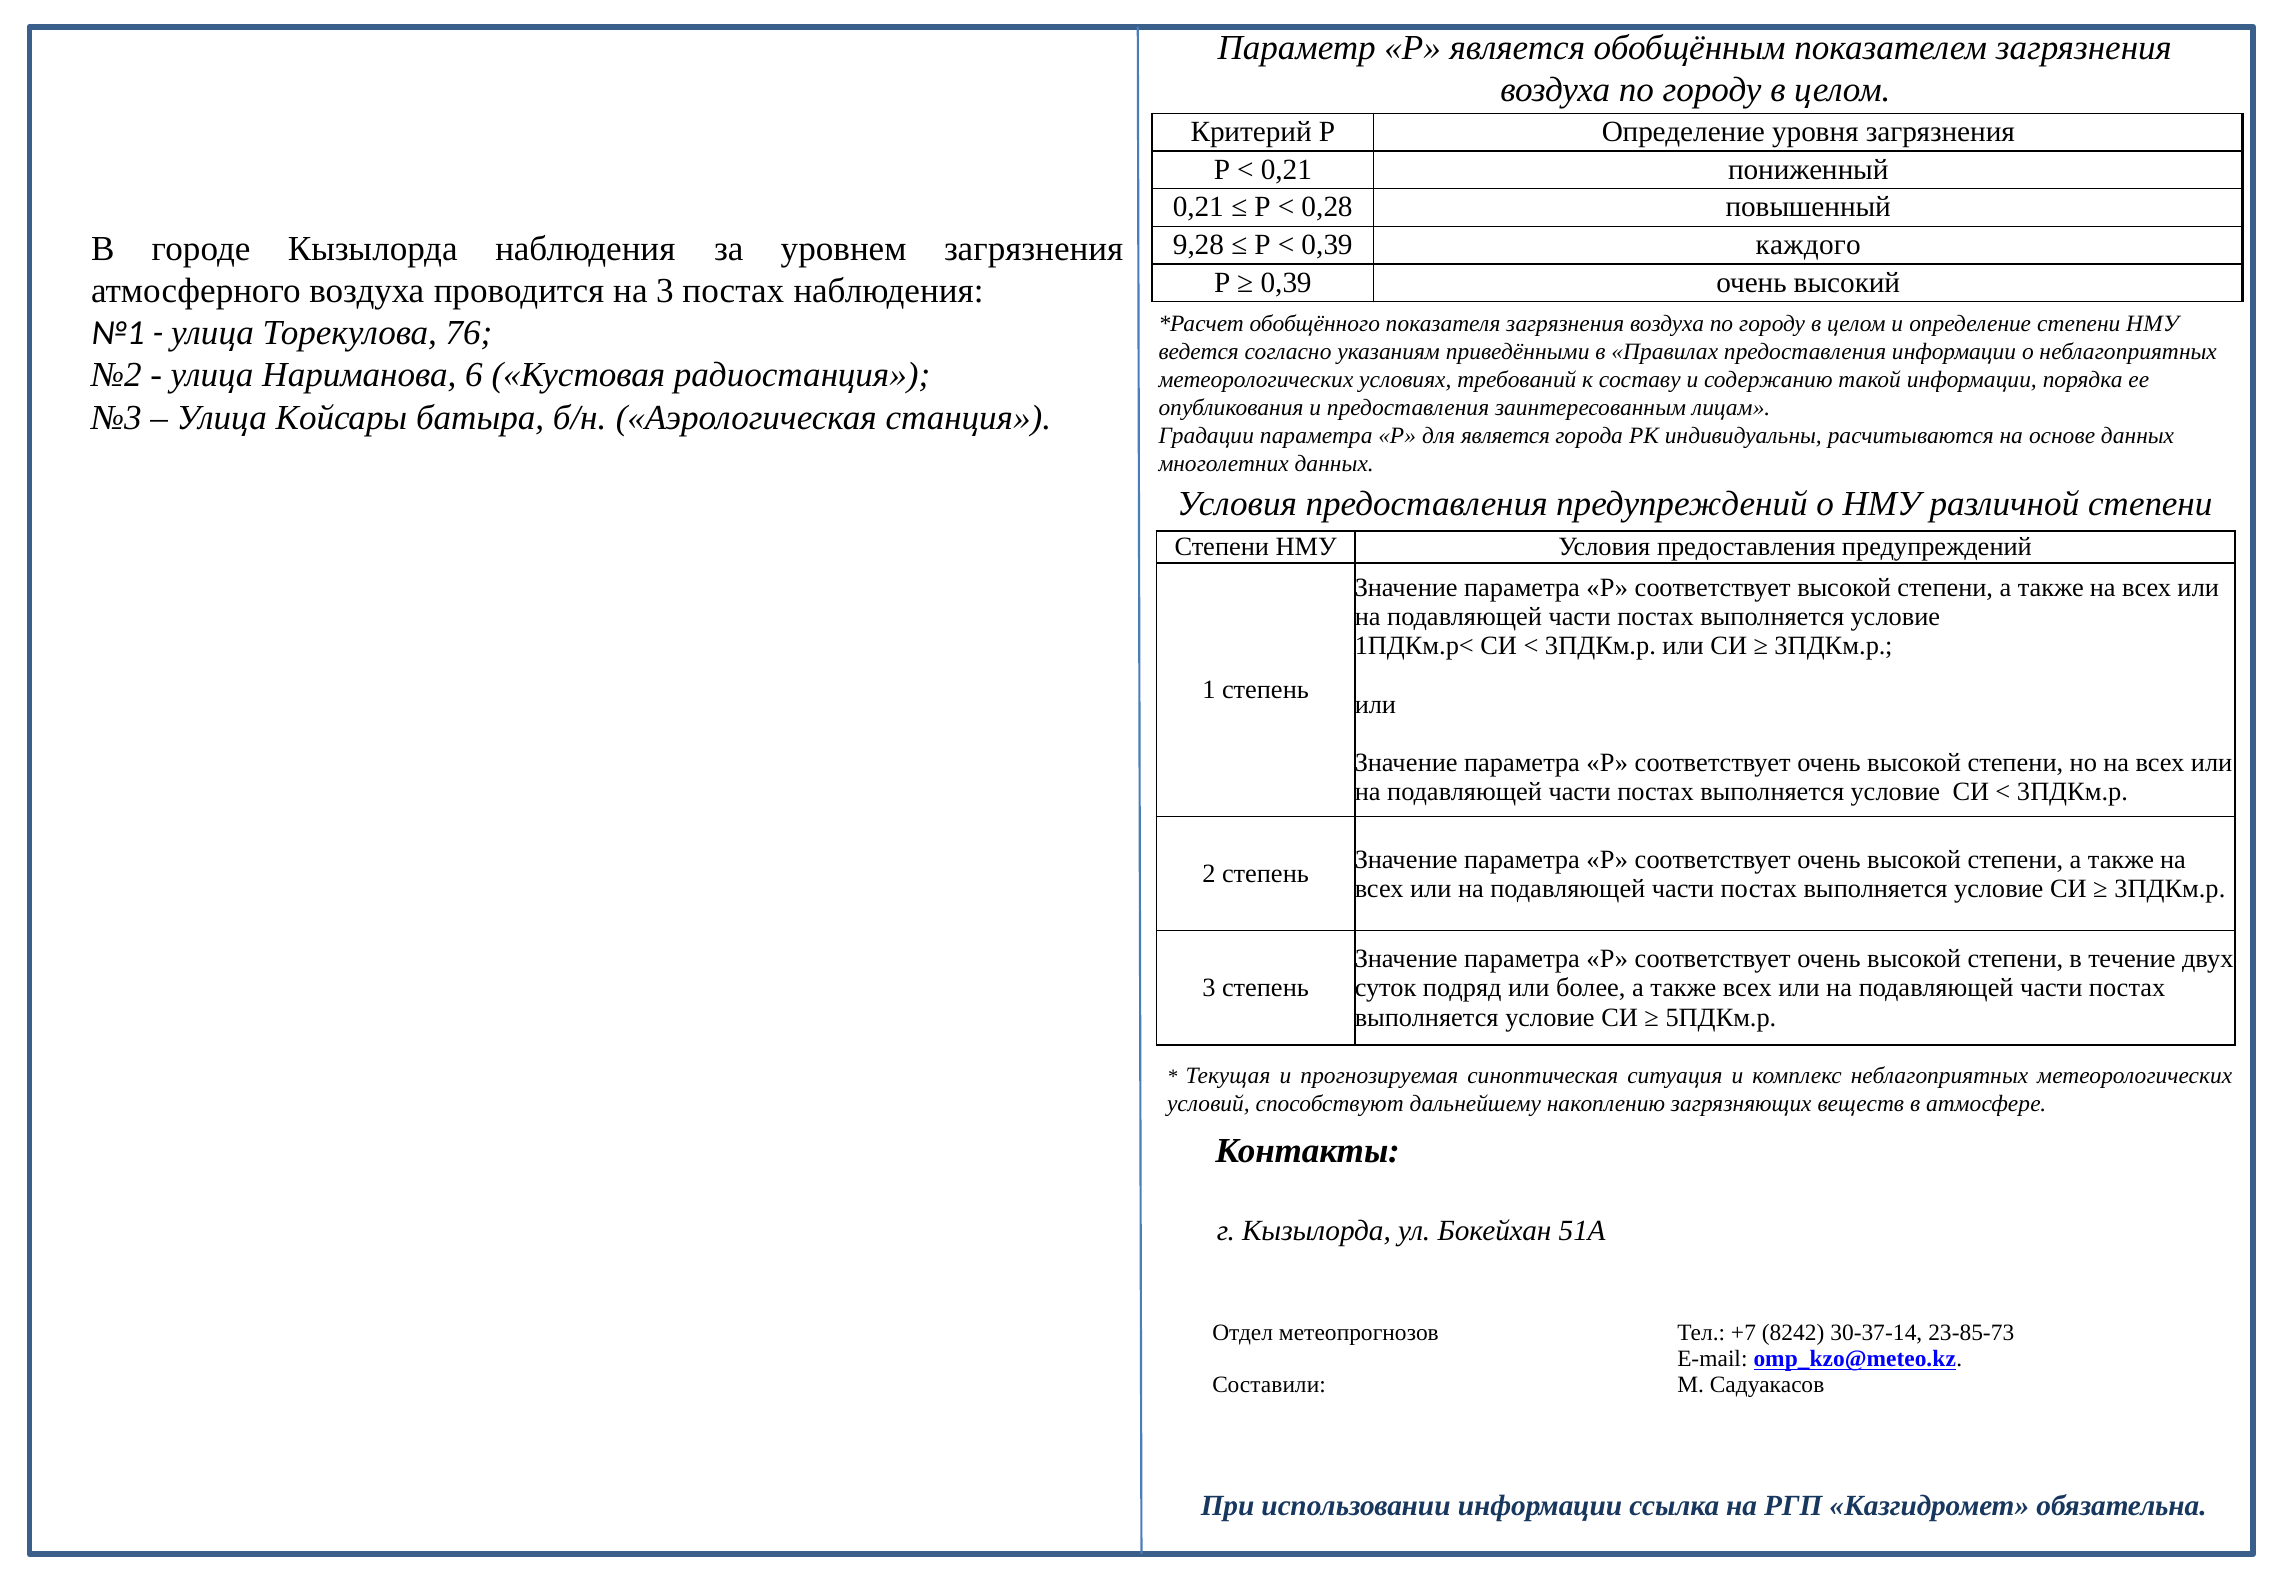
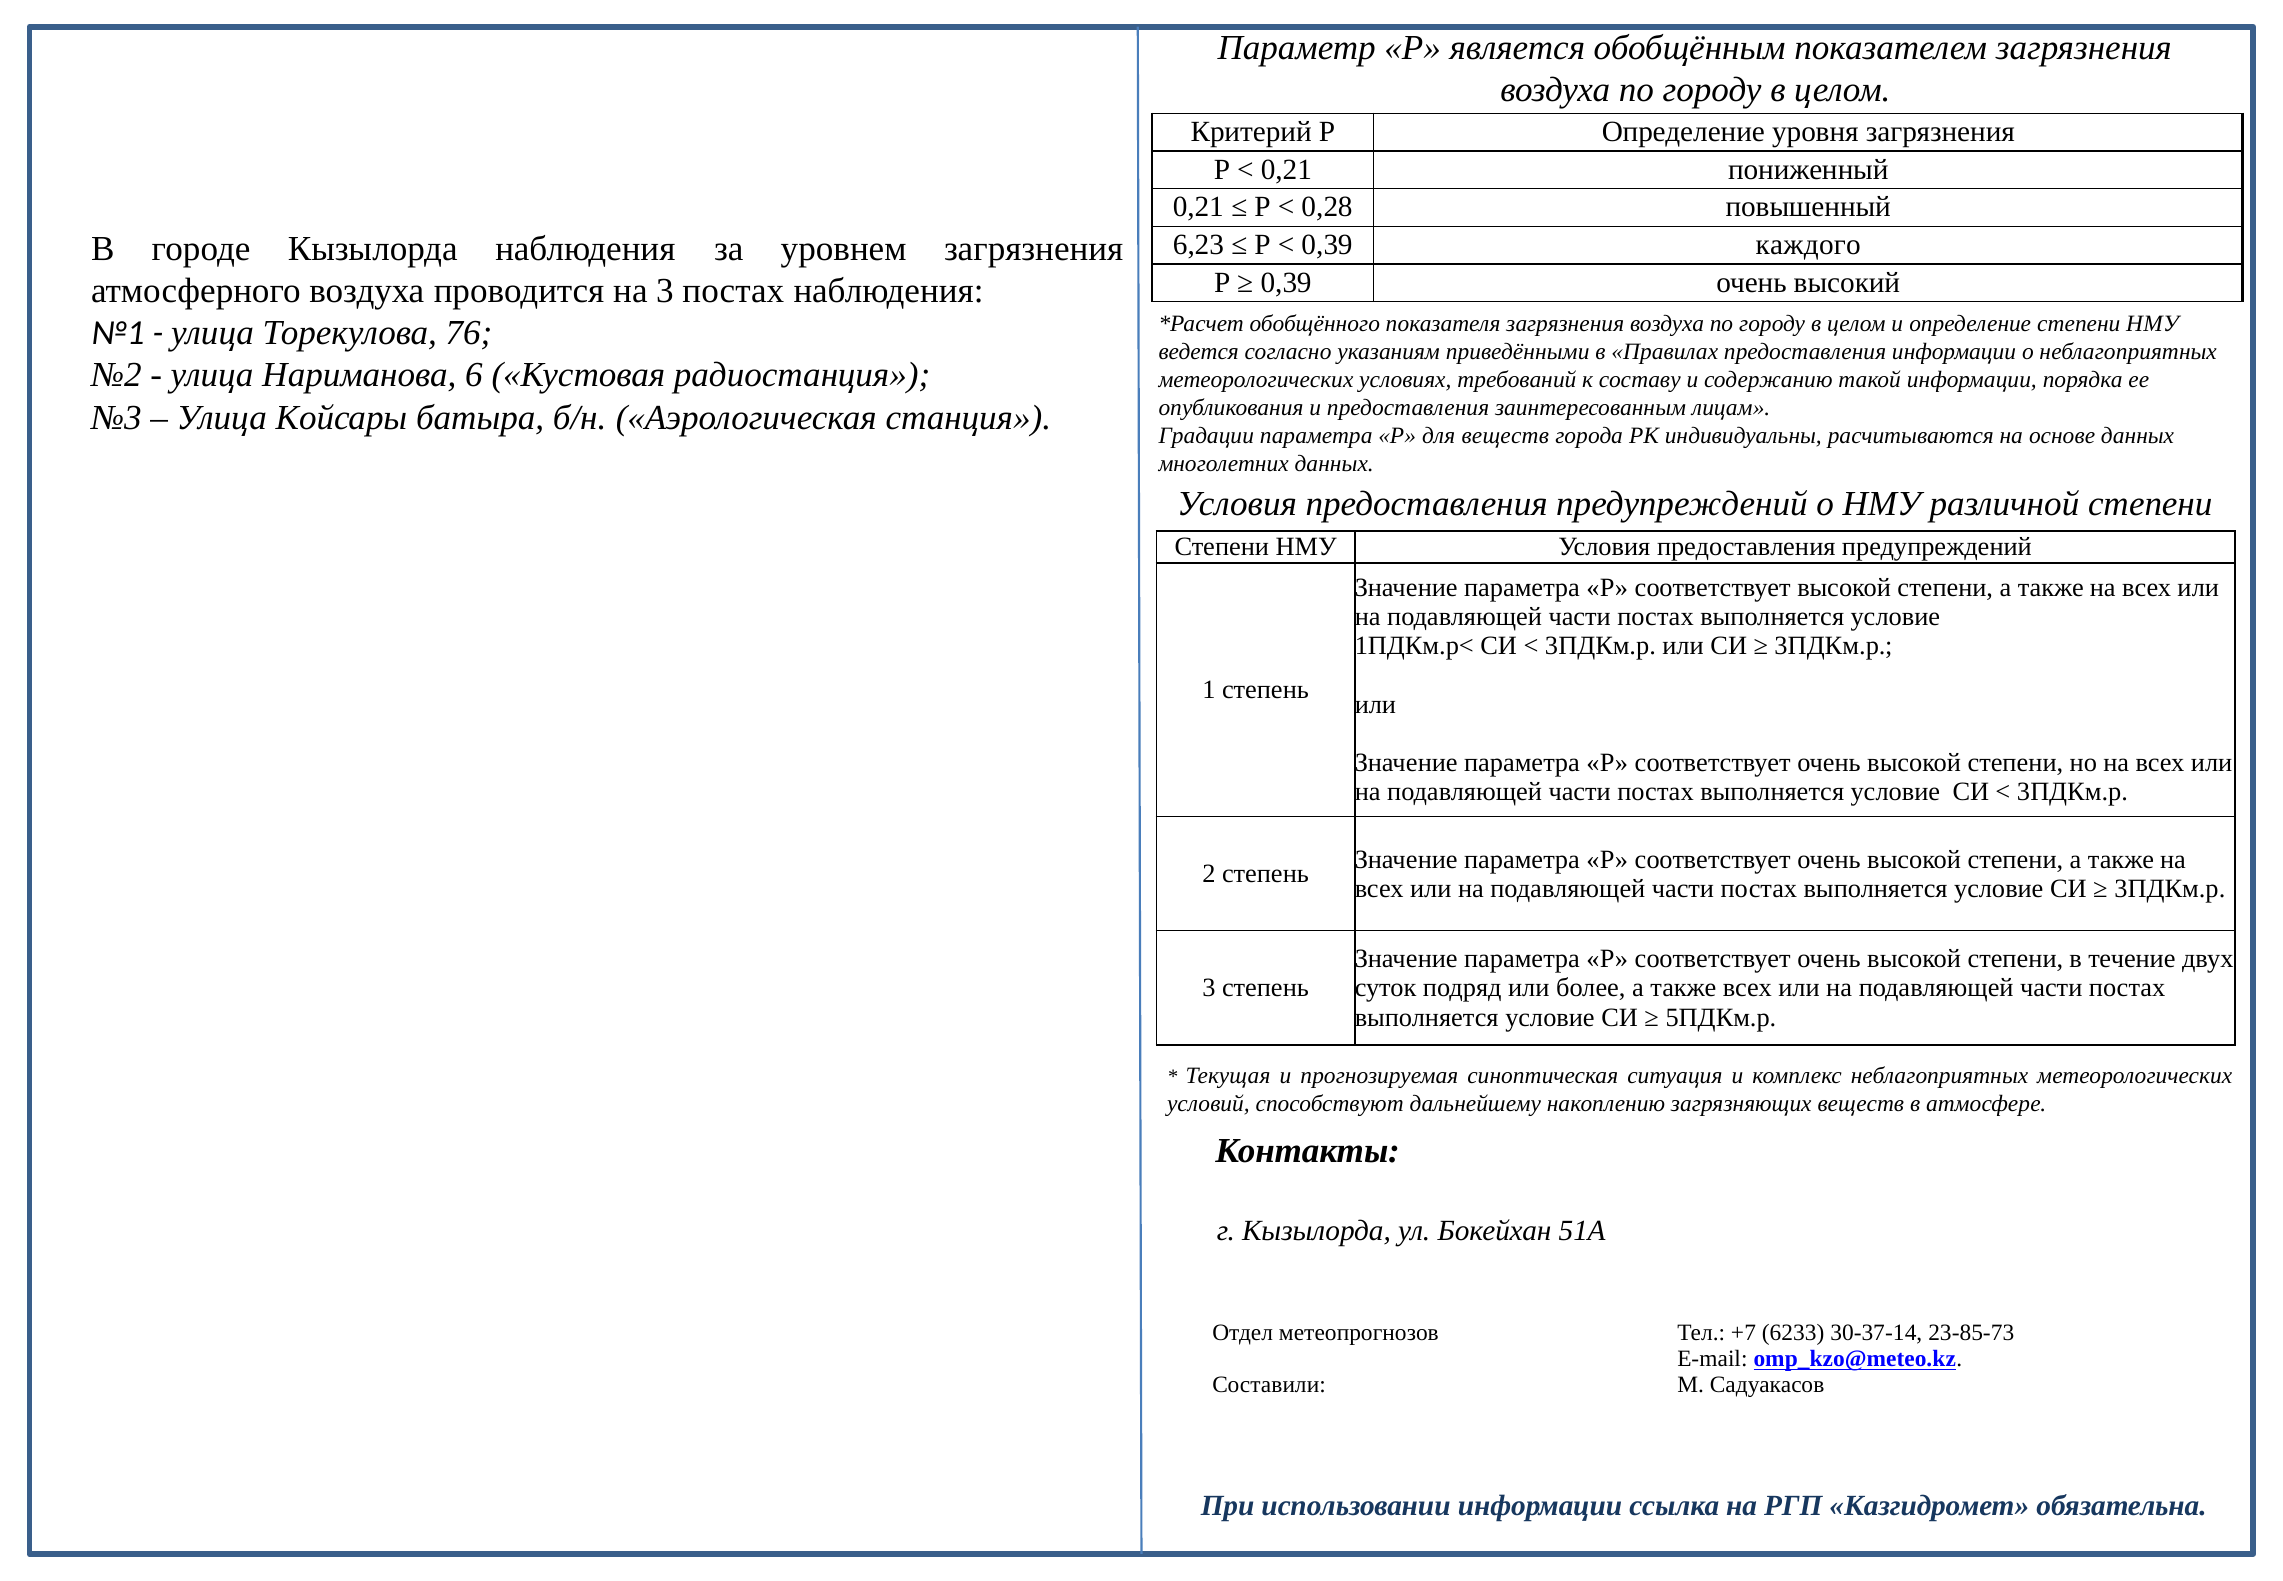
9,28: 9,28 -> 6,23 (1198, 245)
для является: является -> веществ (1505, 436)
8242: 8242 -> 6233 (1793, 1333)
